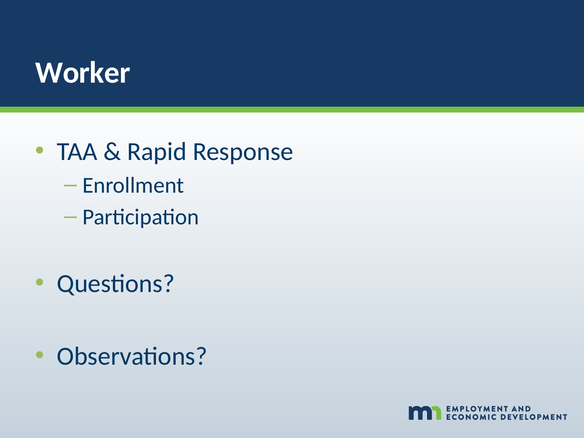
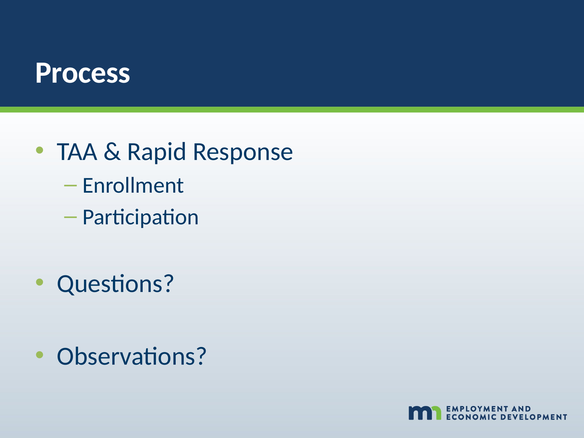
Worker: Worker -> Process (83, 73)
